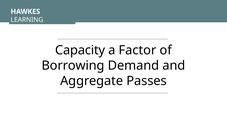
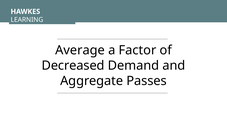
Capacity: Capacity -> Average (80, 50)
Borrowing: Borrowing -> Decreased (73, 65)
